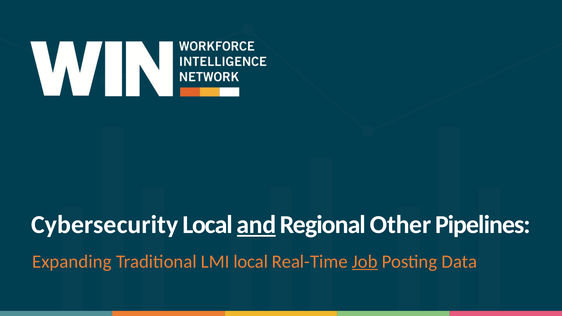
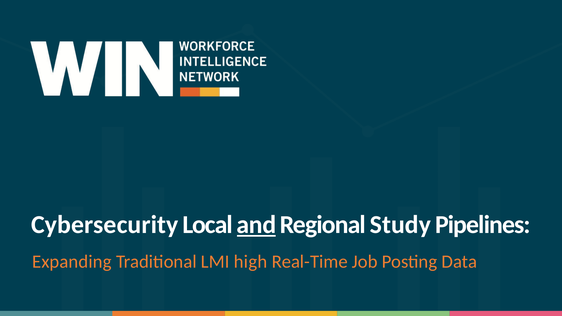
Other: Other -> Study (400, 225)
LMI local: local -> high (251, 262)
Job underline: present -> none (365, 262)
